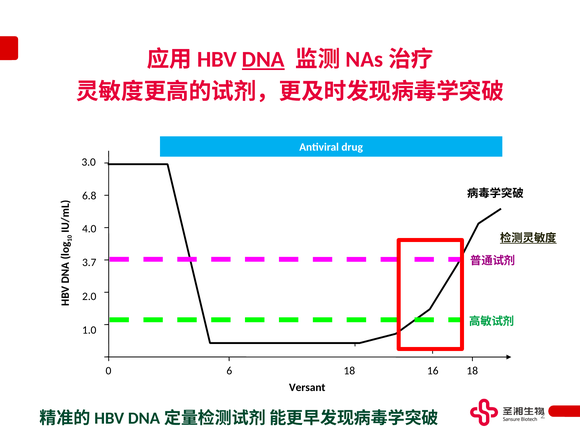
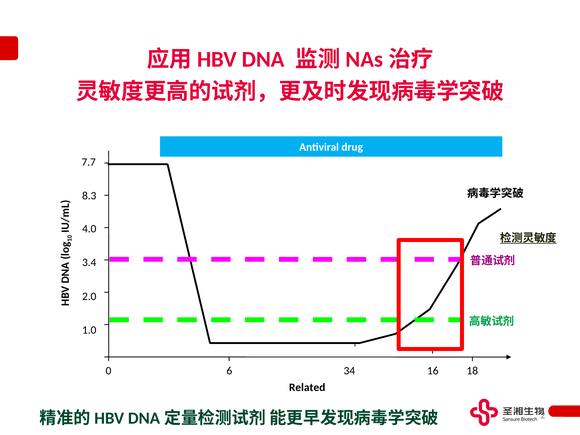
DNA underline: present -> none (263, 59)
3.0: 3.0 -> 7.7 (89, 162)
6.8: 6.8 -> 8.3 (89, 196)
3.7: 3.7 -> 3.4 (89, 263)
0 18: 18 -> 34 (349, 371)
Versant: Versant -> Related (307, 387)
